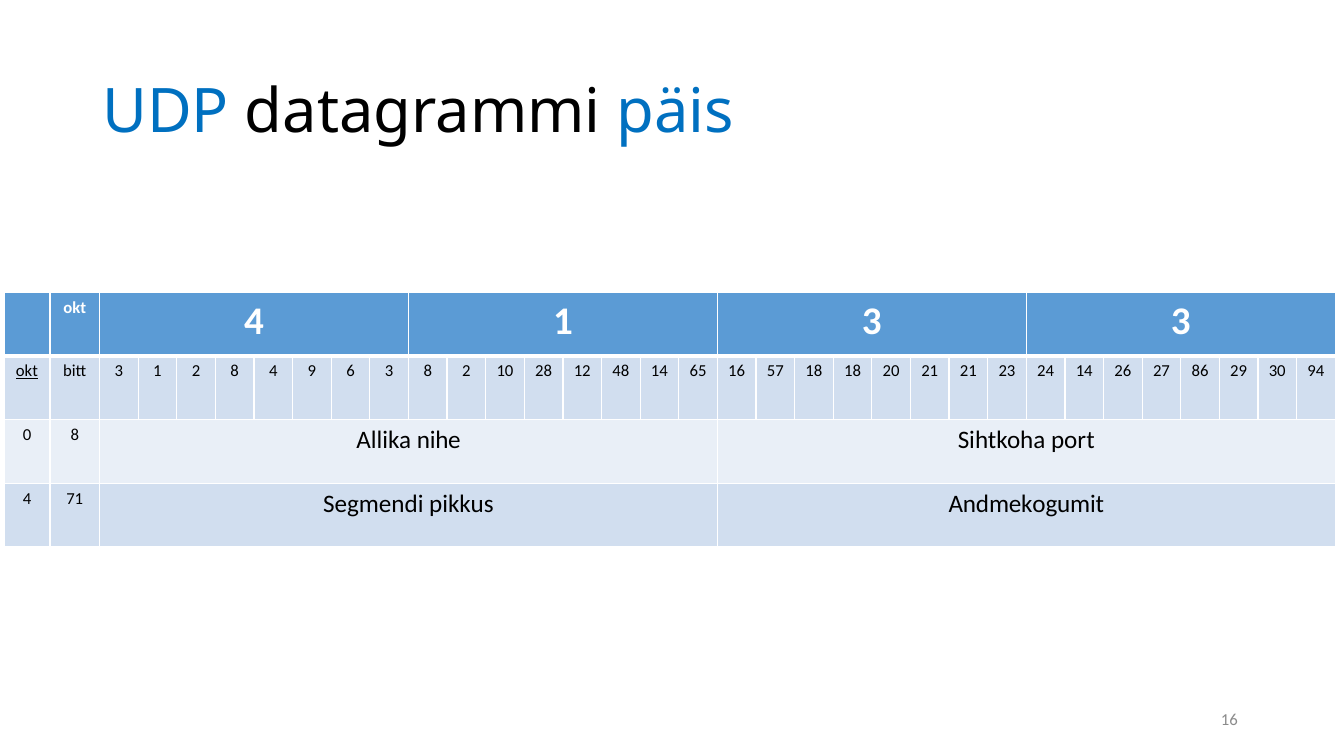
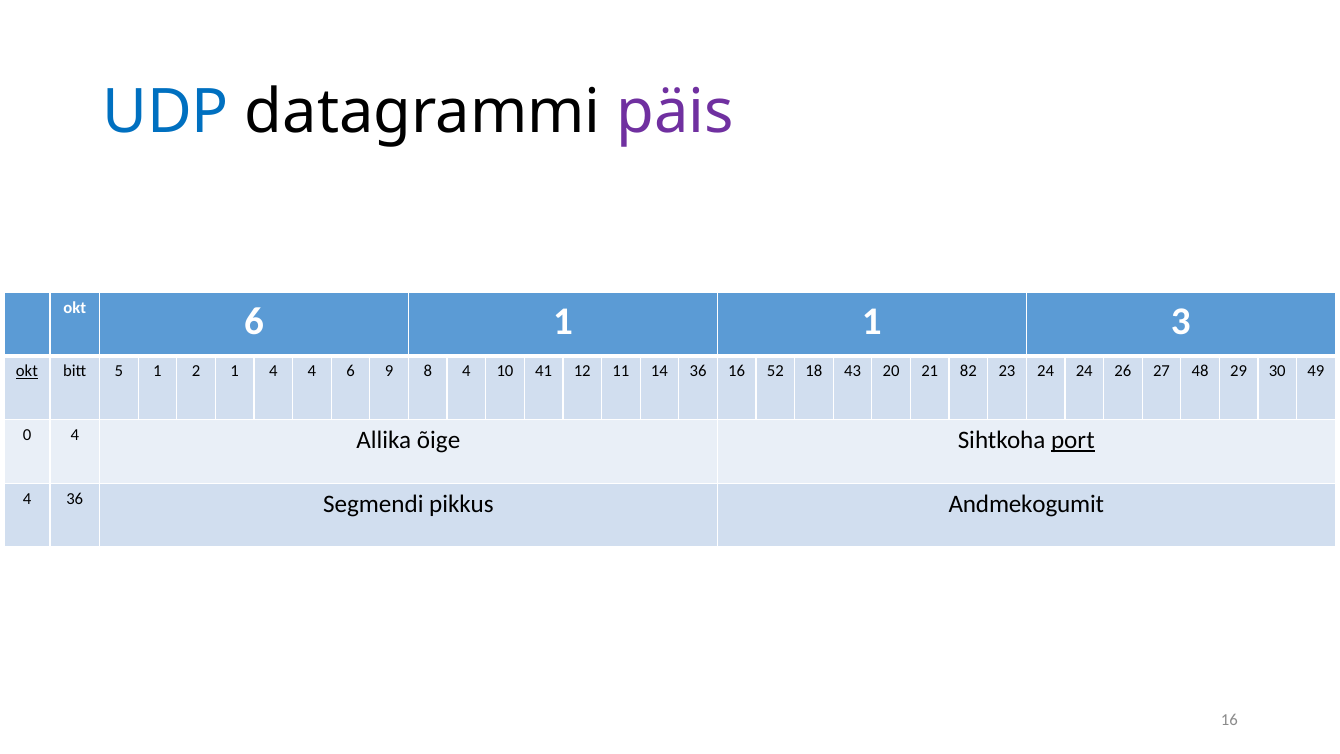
päis colour: blue -> purple (675, 113)
okt 4: 4 -> 6 (254, 322)
1 3: 3 -> 1 (872, 322)
bitt 3: 3 -> 5 (119, 371)
2 8: 8 -> 1 (235, 371)
4 9: 9 -> 4 (312, 371)
6 3: 3 -> 9 (389, 371)
8 2: 2 -> 4 (466, 371)
28: 28 -> 41 (544, 371)
48: 48 -> 11 (621, 371)
14 65: 65 -> 36 (698, 371)
57: 57 -> 52 (775, 371)
18 18: 18 -> 43 (853, 371)
21 21: 21 -> 82 (968, 371)
24 14: 14 -> 24 (1084, 371)
86: 86 -> 48 (1200, 371)
94: 94 -> 49 (1316, 371)
0 8: 8 -> 4 (75, 435)
nihe: nihe -> õige (439, 440)
port underline: none -> present (1073, 440)
4 71: 71 -> 36 (75, 498)
